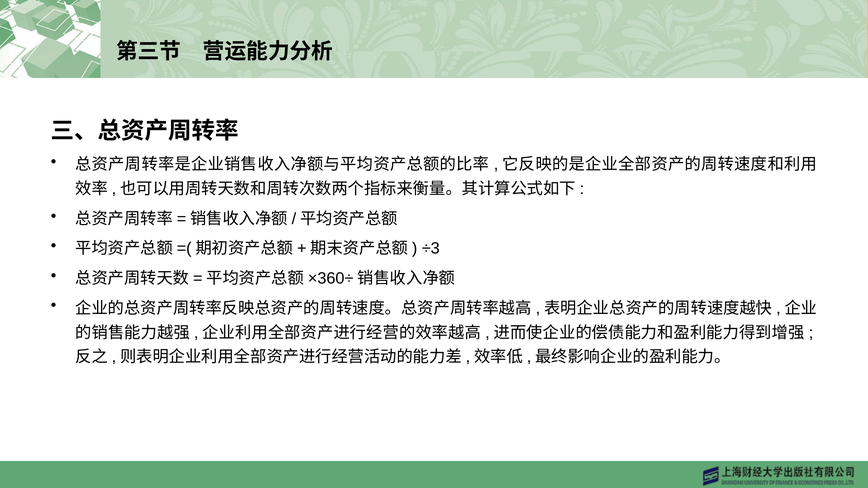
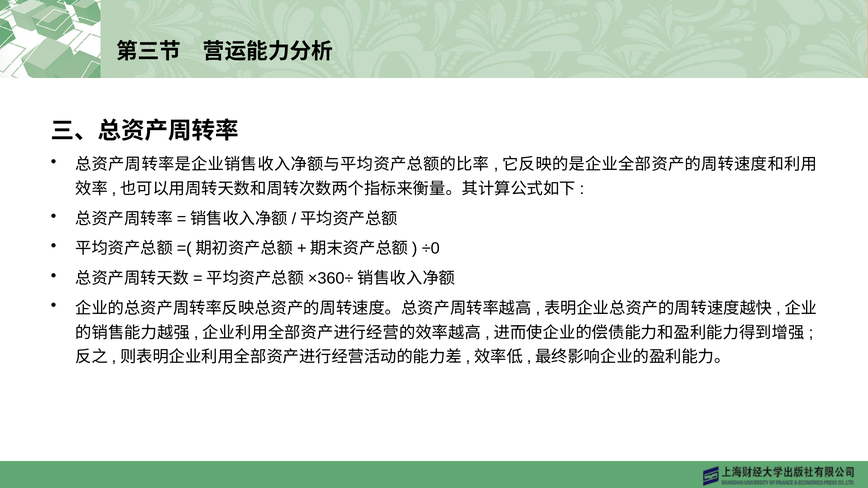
÷3: ÷3 -> ÷0 (431, 249)
